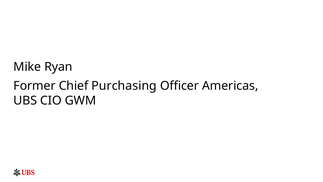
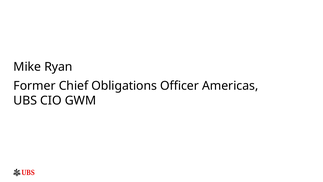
Purchasing: Purchasing -> Obligations (124, 86)
